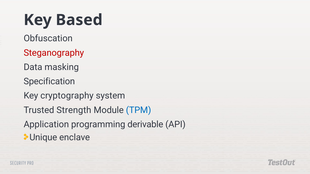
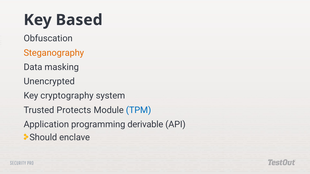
Steganography colour: red -> orange (54, 53)
Specification: Specification -> Unencrypted (49, 82)
Strength: Strength -> Protects (74, 110)
Unique: Unique -> Should (43, 138)
